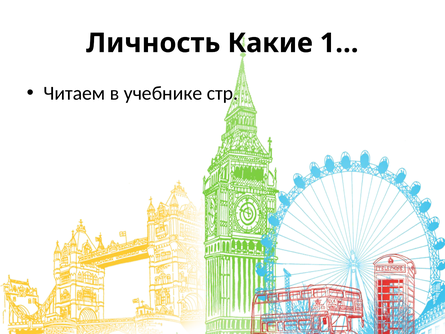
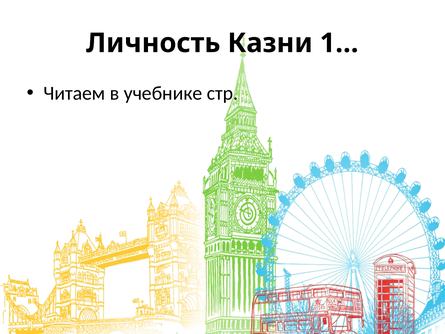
Какие: Какие -> Казни (270, 43)
